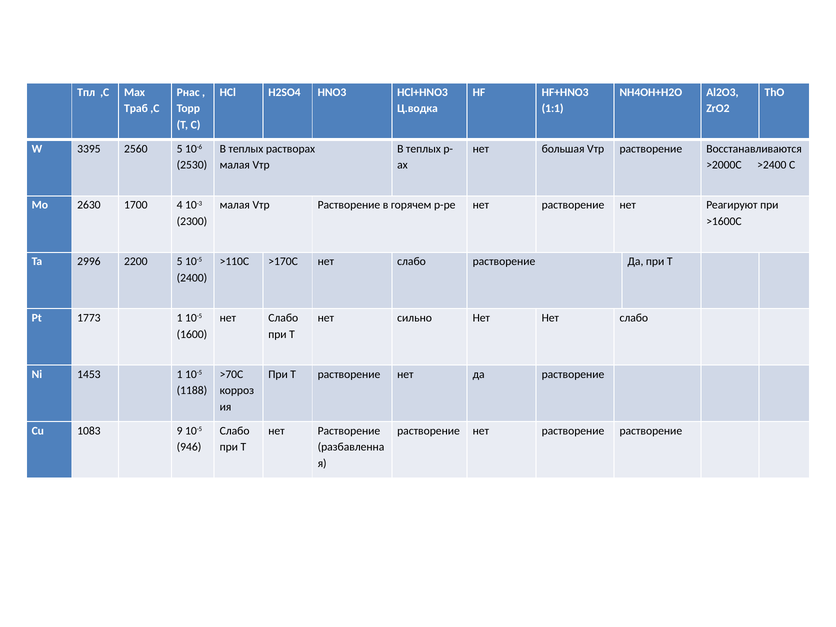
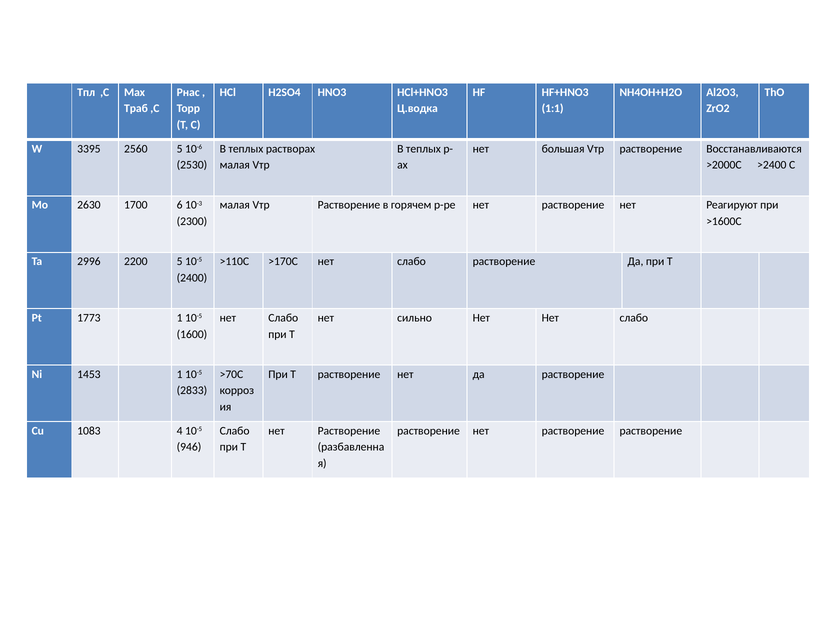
4: 4 -> 6 (180, 205)
1188: 1188 -> 2833 (192, 391)
9: 9 -> 4 (180, 431)
